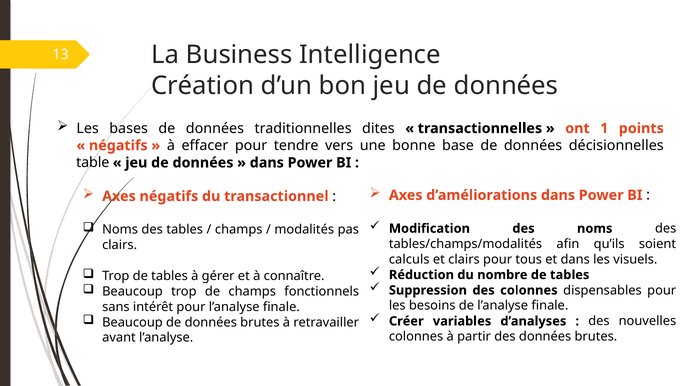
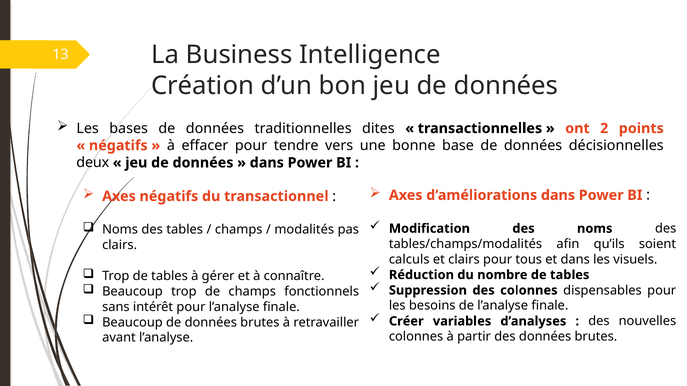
1: 1 -> 2 (604, 129)
table: table -> deux (93, 163)
